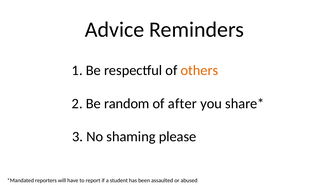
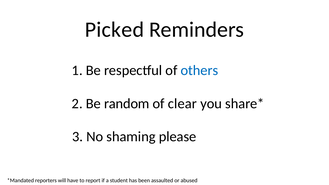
Advice: Advice -> Picked (114, 30)
others colour: orange -> blue (199, 70)
after: after -> clear (182, 104)
